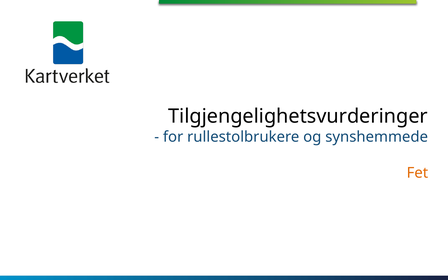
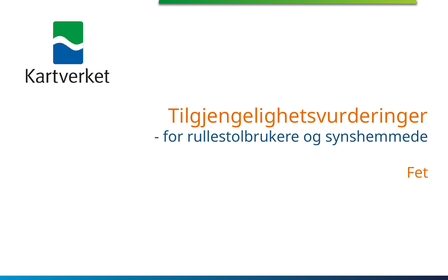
Tilgjengelighetsvurderinger colour: black -> orange (298, 116)
